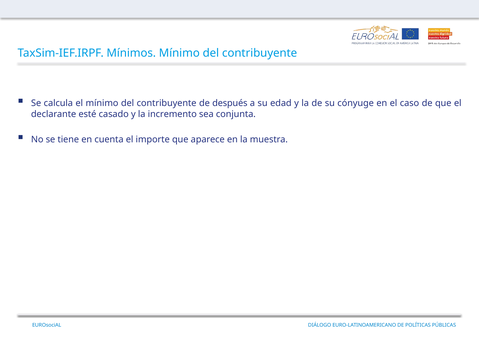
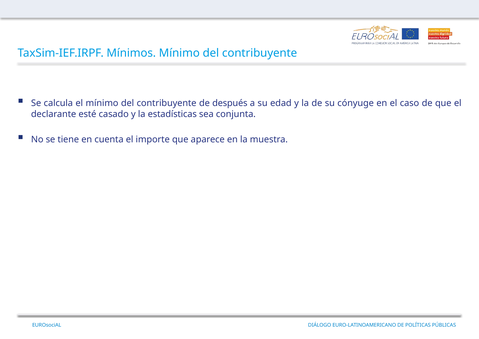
incremento: incremento -> estadísticas (172, 114)
